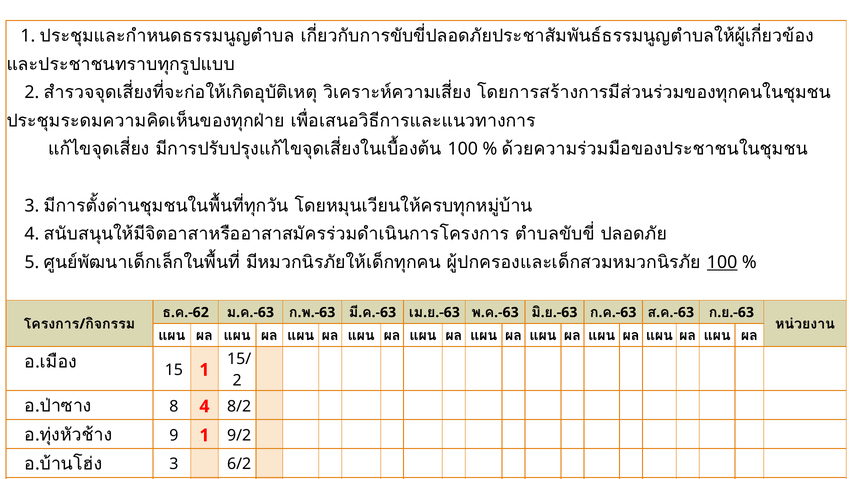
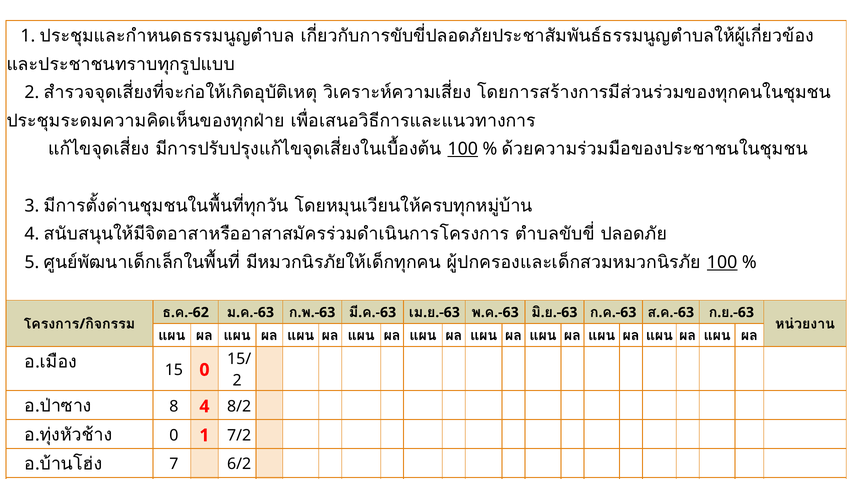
100 underline: none -> present (463, 149)
15 1: 1 -> 0 (204, 370)
9: 9 -> 0 (174, 435)
9/2: 9/2 -> 7/2 (239, 435)
3: 3 -> 7 (174, 464)
